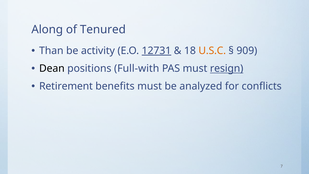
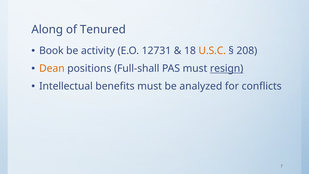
Than: Than -> Book (51, 51)
12731 underline: present -> none (156, 51)
909: 909 -> 208 (247, 51)
Dean colour: black -> orange (52, 68)
Full-with: Full-with -> Full-shall (137, 68)
Retirement: Retirement -> Intellectual (66, 86)
